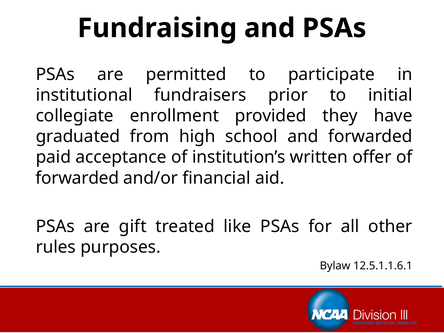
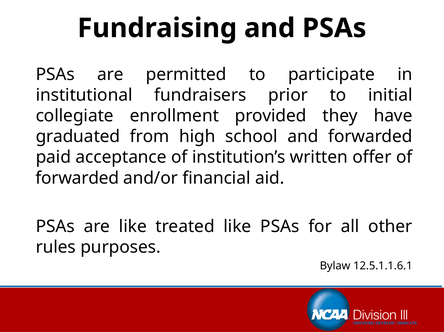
are gift: gift -> like (133, 226)
